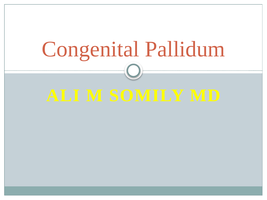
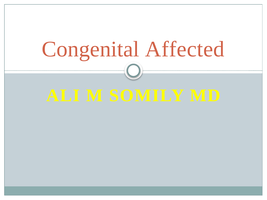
Pallidum: Pallidum -> Affected (185, 49)
